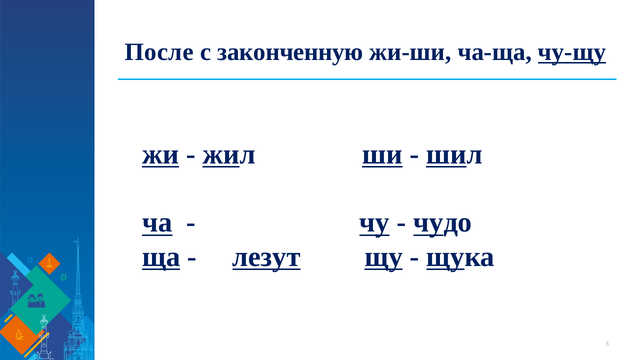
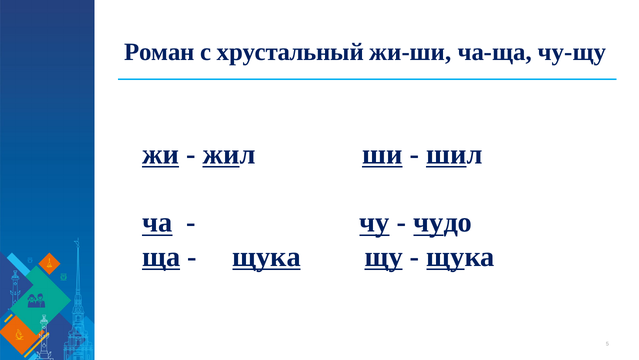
После: После -> Роман (159, 52)
законченную: законченную -> хрустальный (290, 52)
чу-щу underline: present -> none (572, 52)
лезут: лезут -> щука (267, 256)
